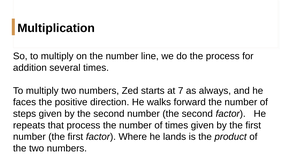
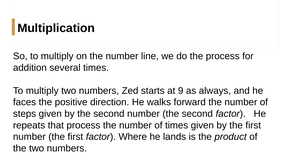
7: 7 -> 9 (181, 91)
